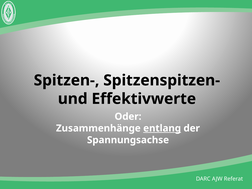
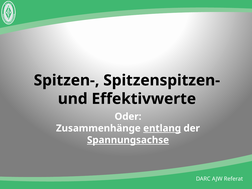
Spannungsachse underline: none -> present (128, 140)
